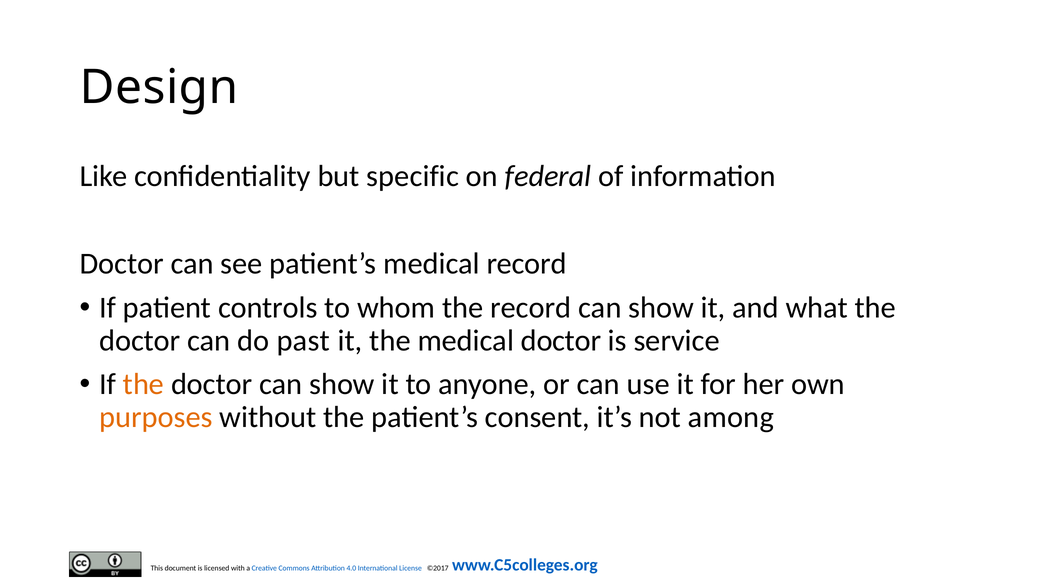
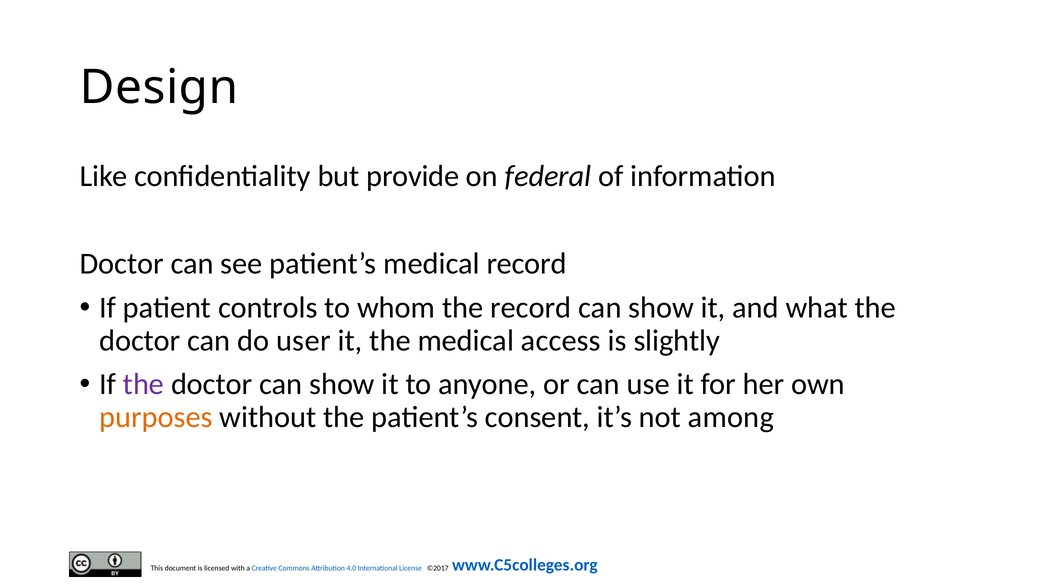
specific: specific -> provide (413, 177)
past: past -> user (303, 341)
medical doctor: doctor -> access (561, 341)
service: service -> slightly (677, 341)
the colour: orange -> purple (144, 384)
